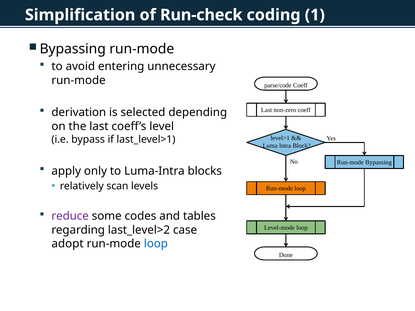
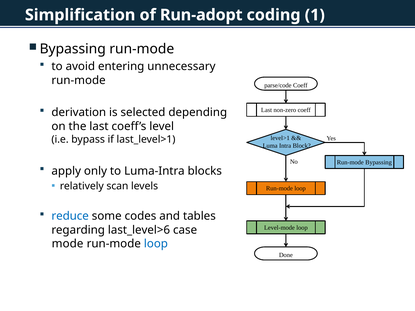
Run-check: Run-check -> Run-adopt (201, 15)
reduce colour: purple -> blue (70, 216)
last_level>2: last_level>2 -> last_level>6 (139, 230)
adopt: adopt -> mode (68, 244)
